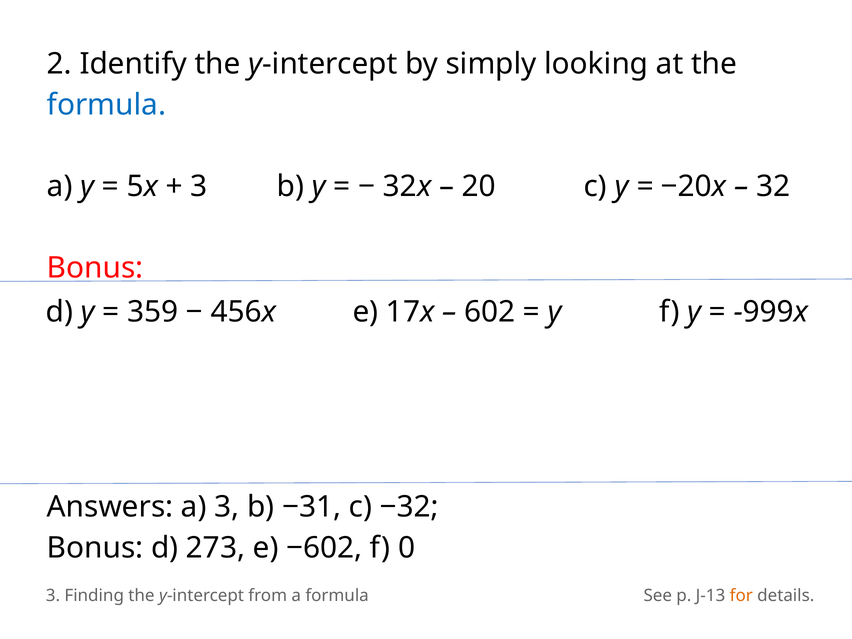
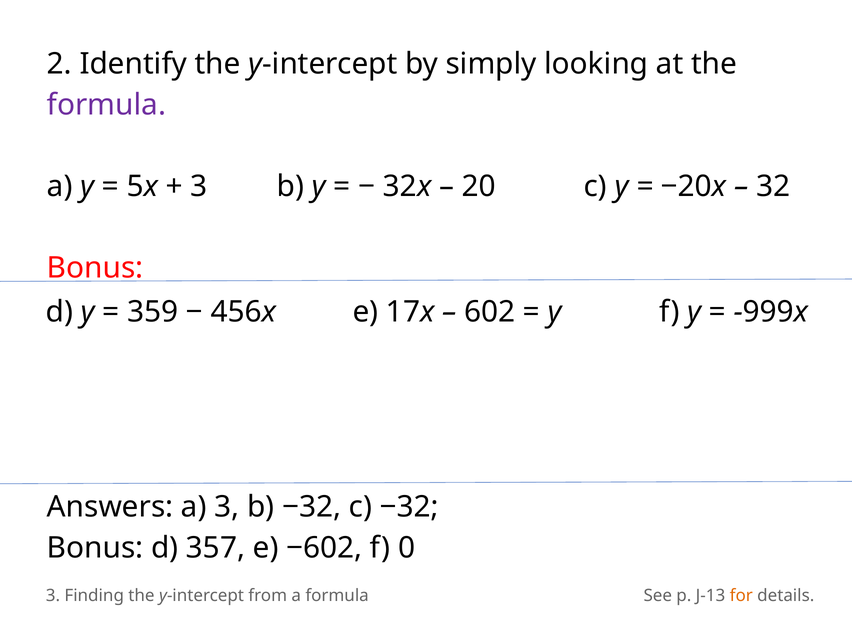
formula colour: blue -> purple (107, 105)
b −31: −31 -> −32 (312, 507)
273: 273 -> 357 (215, 548)
